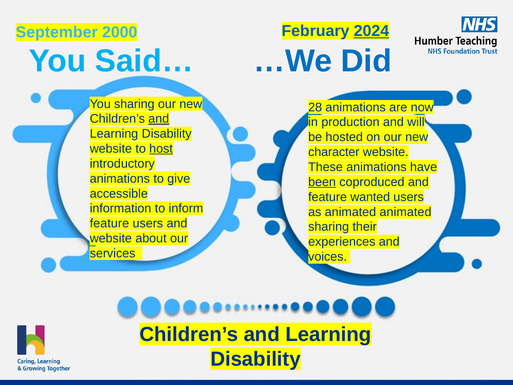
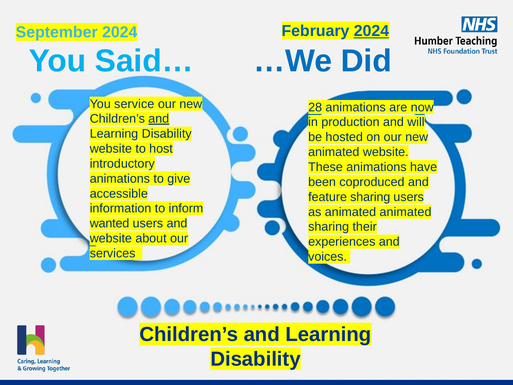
September 2000: 2000 -> 2024 (120, 32)
You sharing: sharing -> service (134, 104)
host underline: present -> none (161, 149)
character: character -> animated (334, 152)
been underline: present -> none (322, 182)
feature wanted: wanted -> sharing (370, 197)
feature: feature -> wanted (110, 223)
